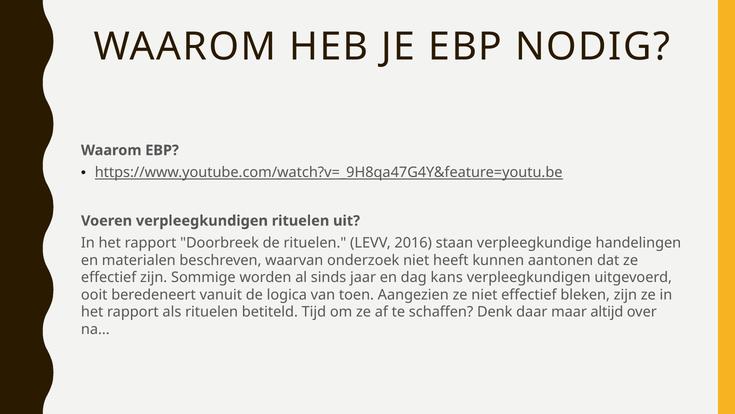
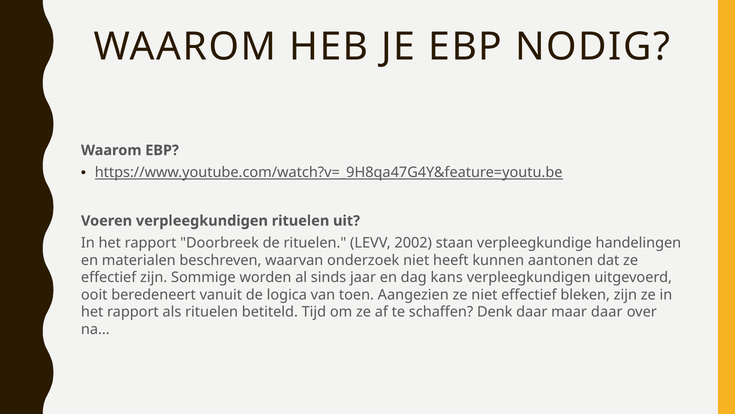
2016: 2016 -> 2002 (413, 243)
maar altijd: altijd -> daar (607, 312)
